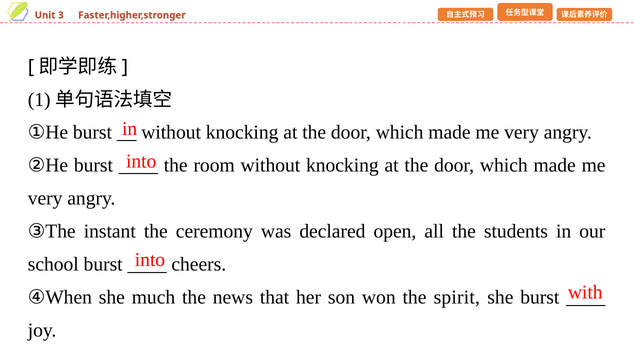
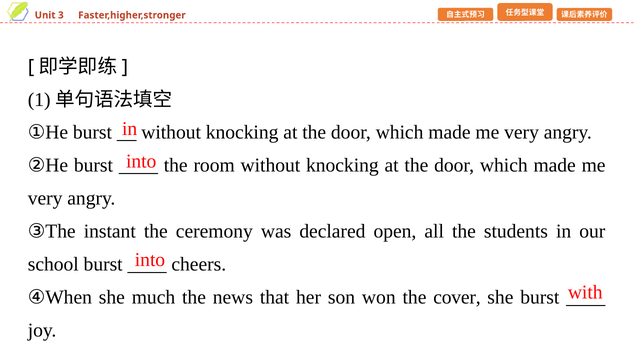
spirit: spirit -> cover (457, 297)
